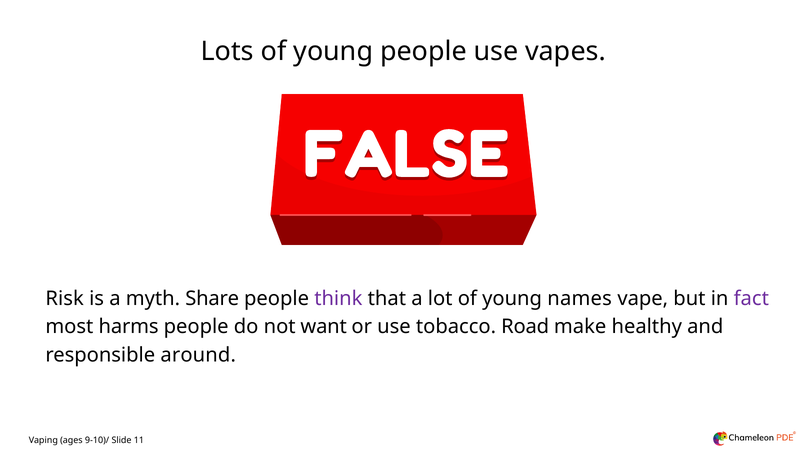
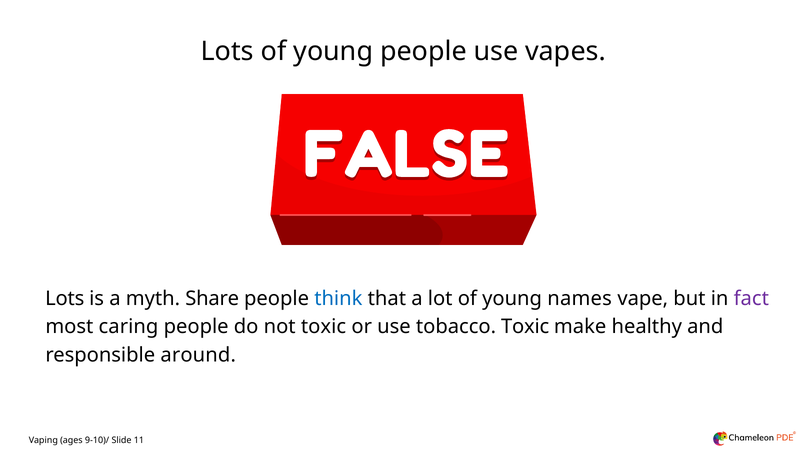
Risk: Risk -> Lots (65, 298)
think colour: purple -> blue (338, 298)
harms: harms -> caring (128, 327)
not want: want -> toxic (324, 327)
tobacco Road: Road -> Toxic (525, 327)
